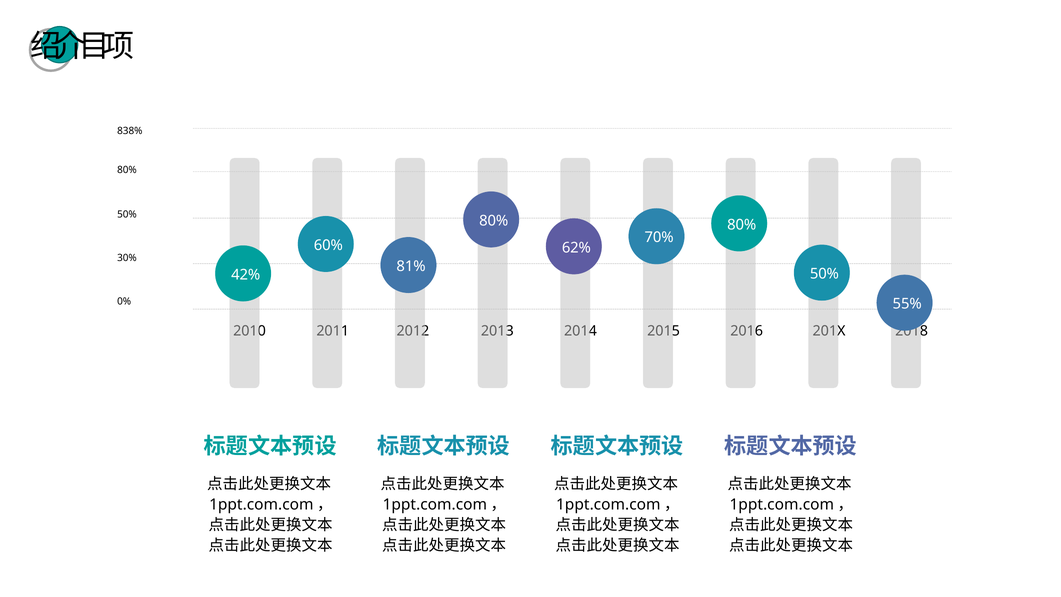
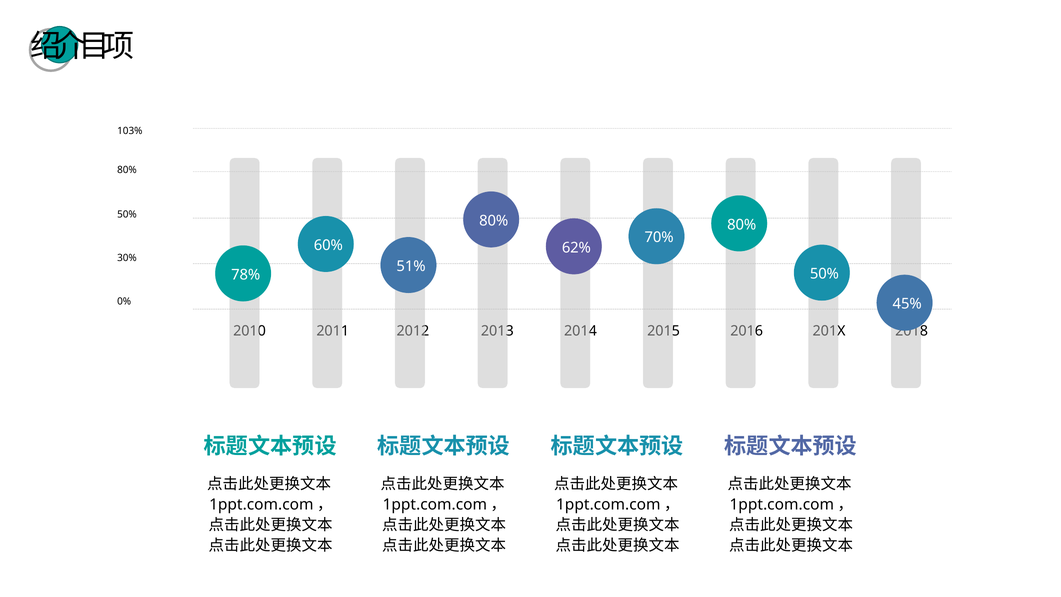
838%: 838% -> 103% (130, 131)
81%: 81% -> 51% (411, 266)
42%: 42% -> 78% (246, 275)
55%: 55% -> 45% (907, 304)
